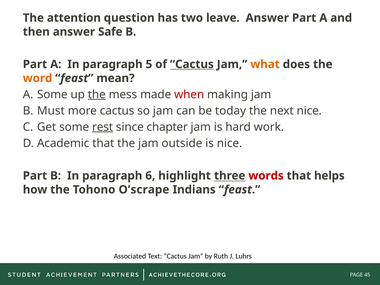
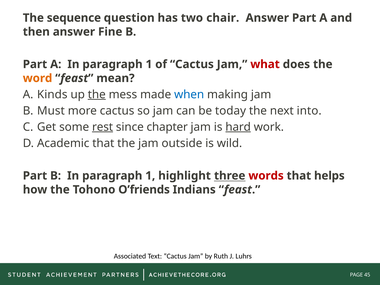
attention: attention -> sequence (74, 18)
leave: leave -> chair (223, 18)
Safe: Safe -> Fine (110, 32)
A In paragraph 5: 5 -> 1 (149, 64)
Cactus underline: present -> none (192, 64)
what colour: orange -> red (265, 64)
A Some: Some -> Kinds (52, 94)
when colour: red -> blue (189, 94)
next nice: nice -> into (309, 111)
hard underline: none -> present (238, 127)
is nice: nice -> wild (229, 143)
B In paragraph 6: 6 -> 1 (150, 176)
O’scrape: O’scrape -> O’friends (144, 190)
